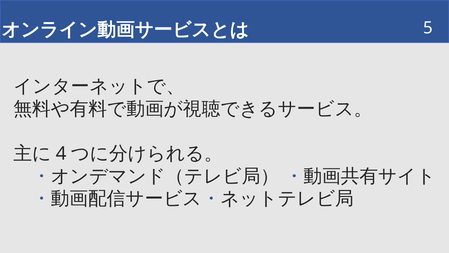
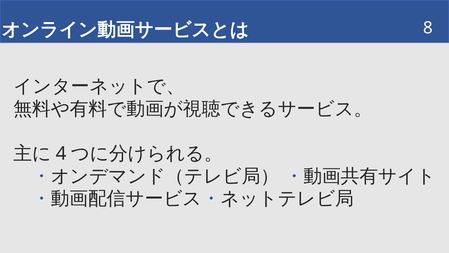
5: 5 -> 8 (428, 28)
